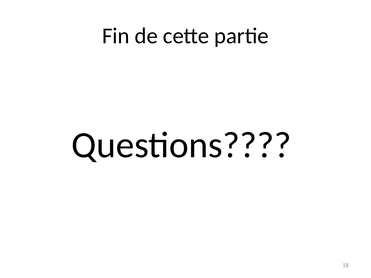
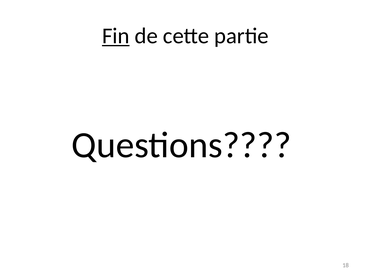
Fin underline: none -> present (116, 36)
